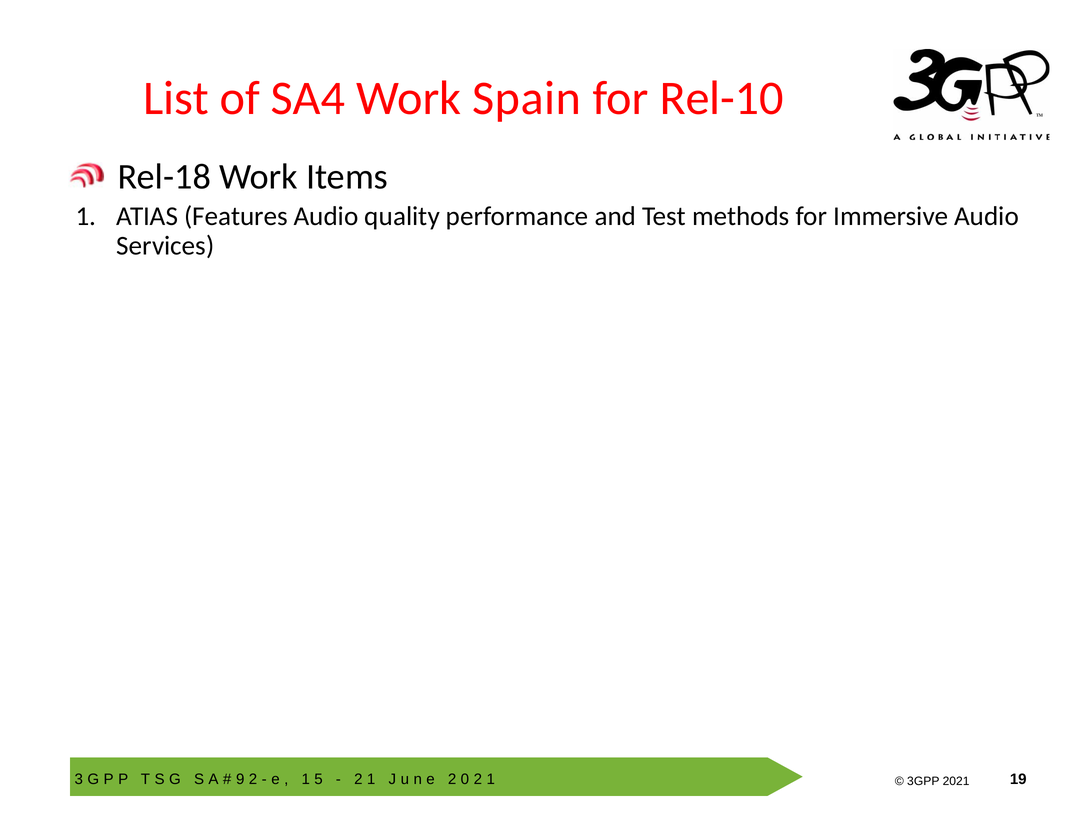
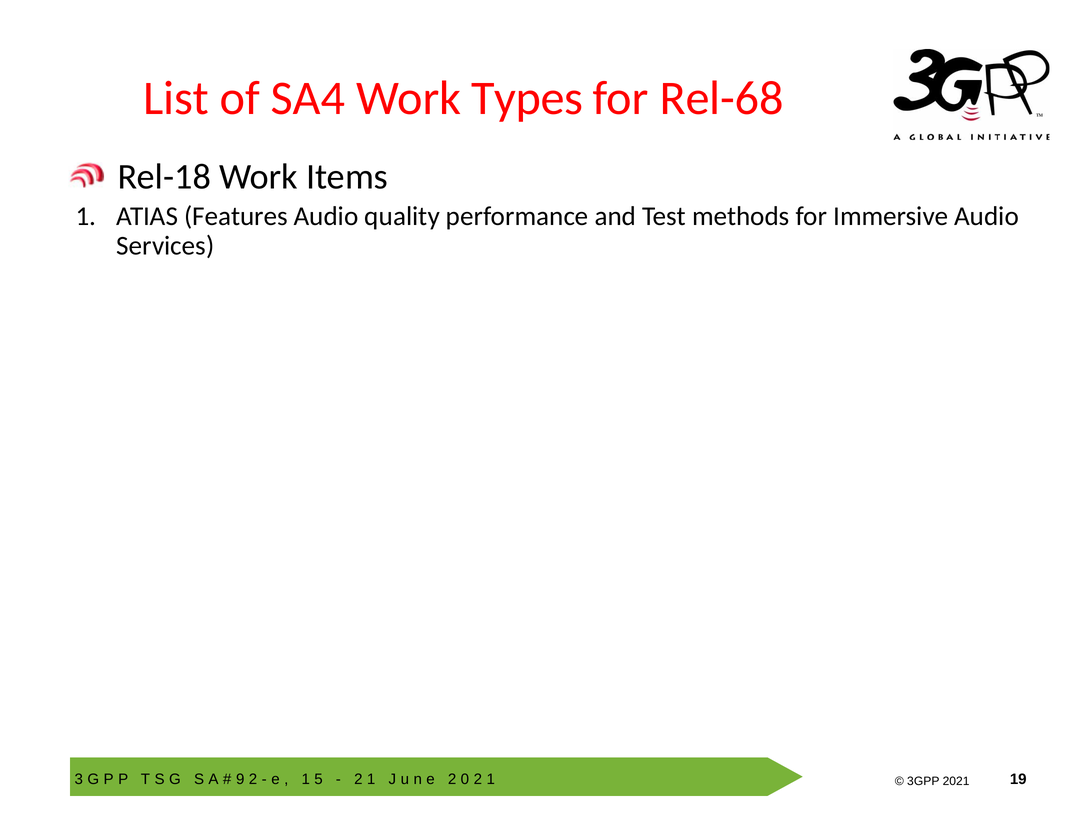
Spain: Spain -> Types (527, 98)
Rel-10: Rel-10 -> Rel-68 (722, 98)
